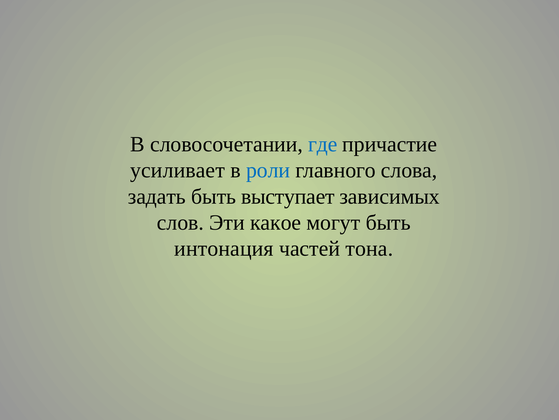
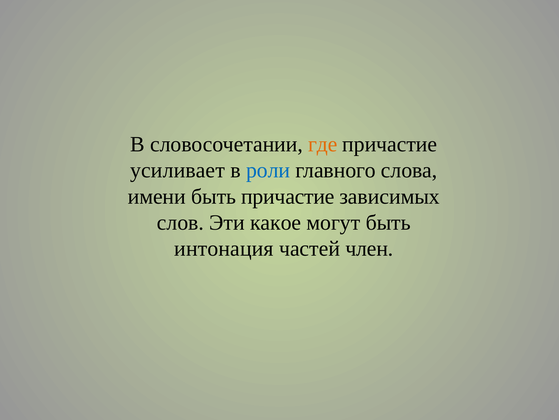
где colour: blue -> orange (323, 144)
задать: задать -> имени (157, 196)
быть выступает: выступает -> причастие (288, 196)
тона: тона -> член (369, 248)
